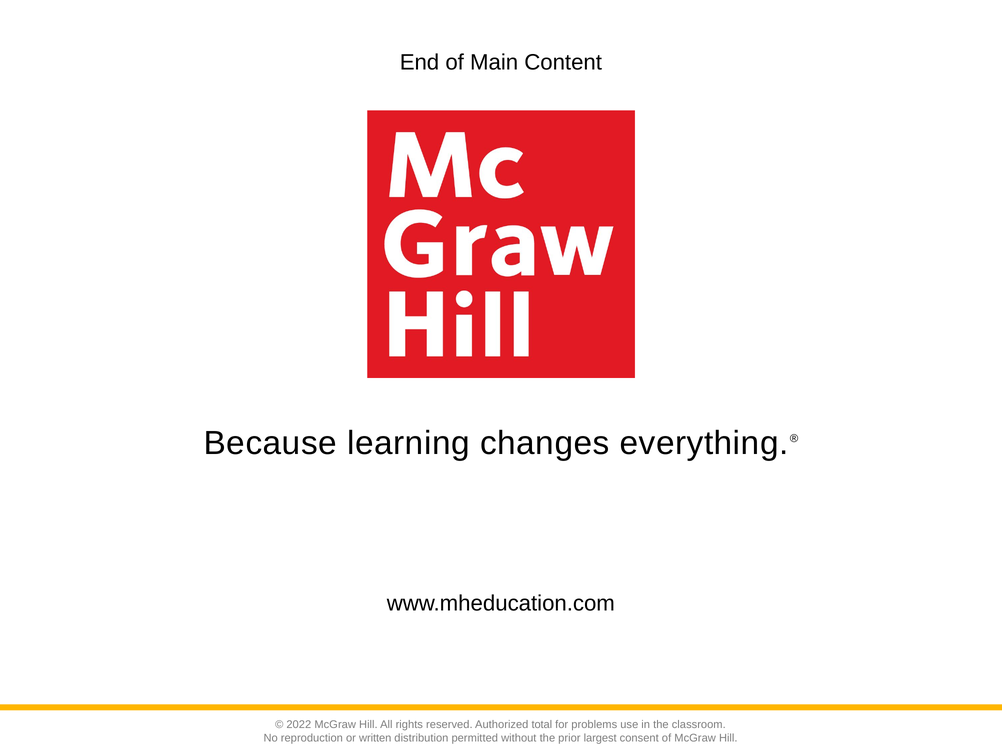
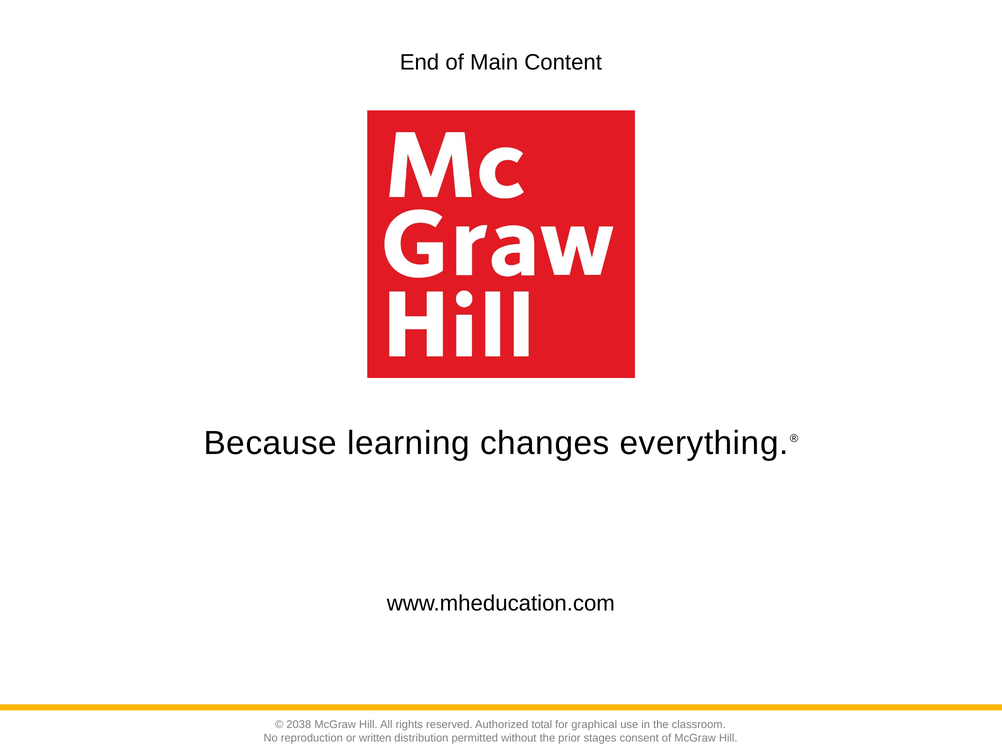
2022: 2022 -> 2038 (299, 725)
problems: problems -> graphical (594, 725)
largest: largest -> stages (600, 739)
